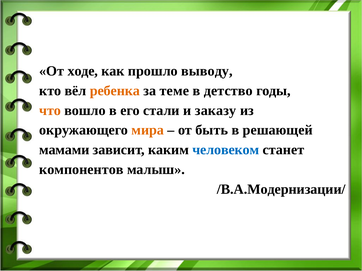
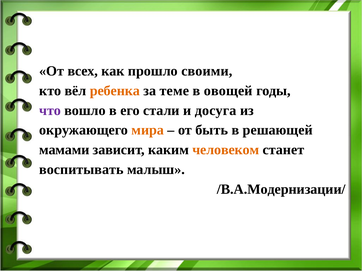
ходе: ходе -> всех (83, 71)
выводу: выводу -> своими (207, 71)
детство: детство -> овощей (228, 91)
что colour: orange -> purple (50, 111)
заказу: заказу -> досуга (216, 111)
человеком colour: blue -> orange (226, 150)
компонентов: компонентов -> воспитывать (81, 170)
